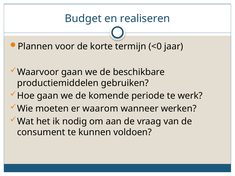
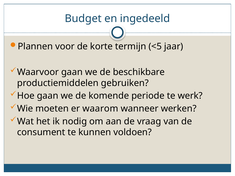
realiseren: realiseren -> ingedeeld (145, 19)
<0: <0 -> <5 (155, 47)
